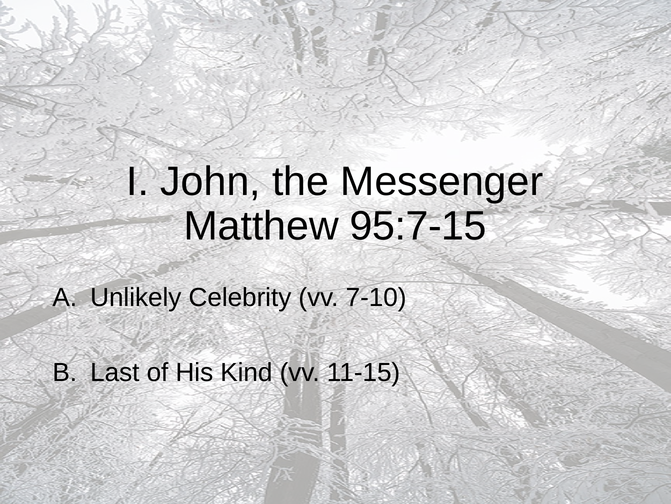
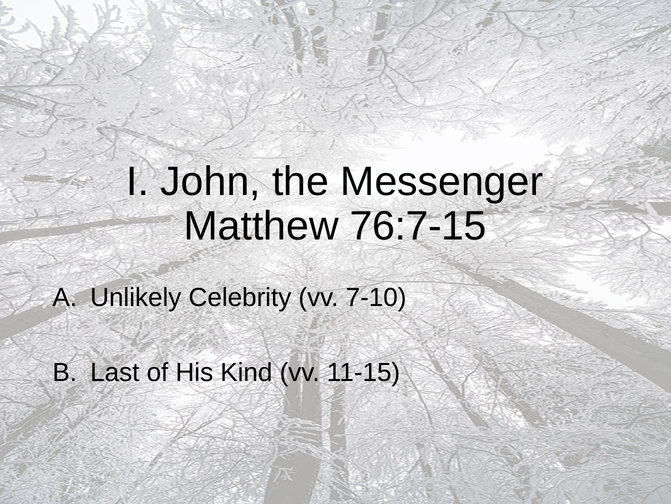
95:7-15: 95:7-15 -> 76:7-15 (418, 226)
